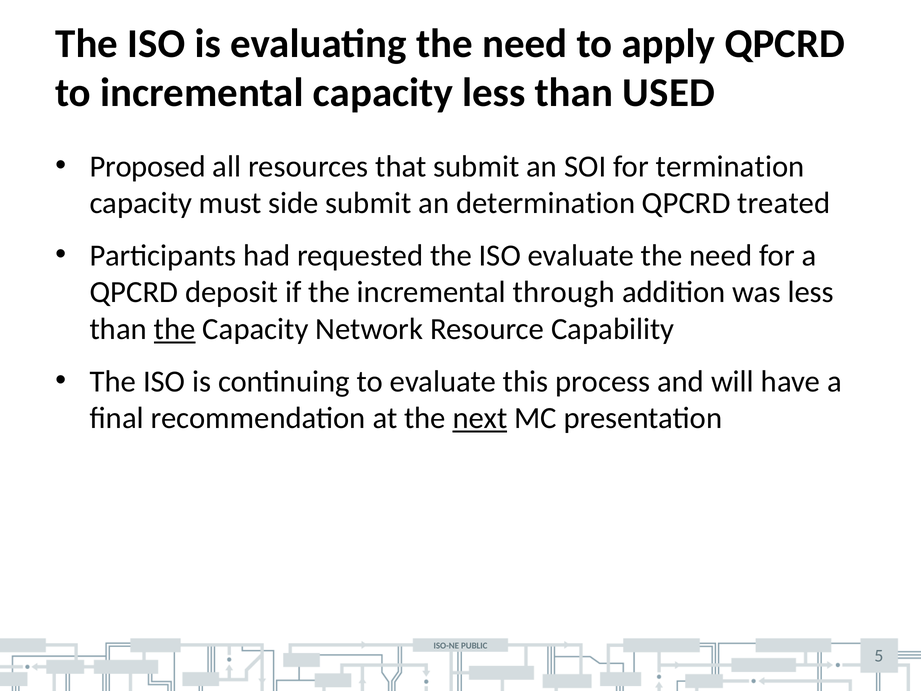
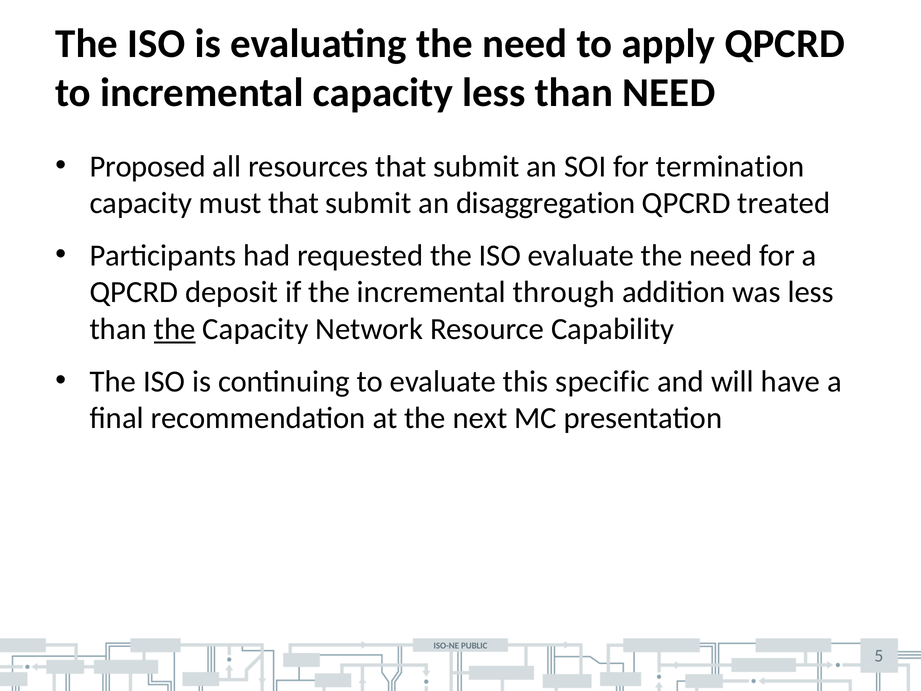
than USED: USED -> NEED (669, 93)
must side: side -> that (294, 203)
determination: determination -> disaggregation (546, 203)
process: process -> specific (603, 381)
next underline: present -> none (480, 418)
